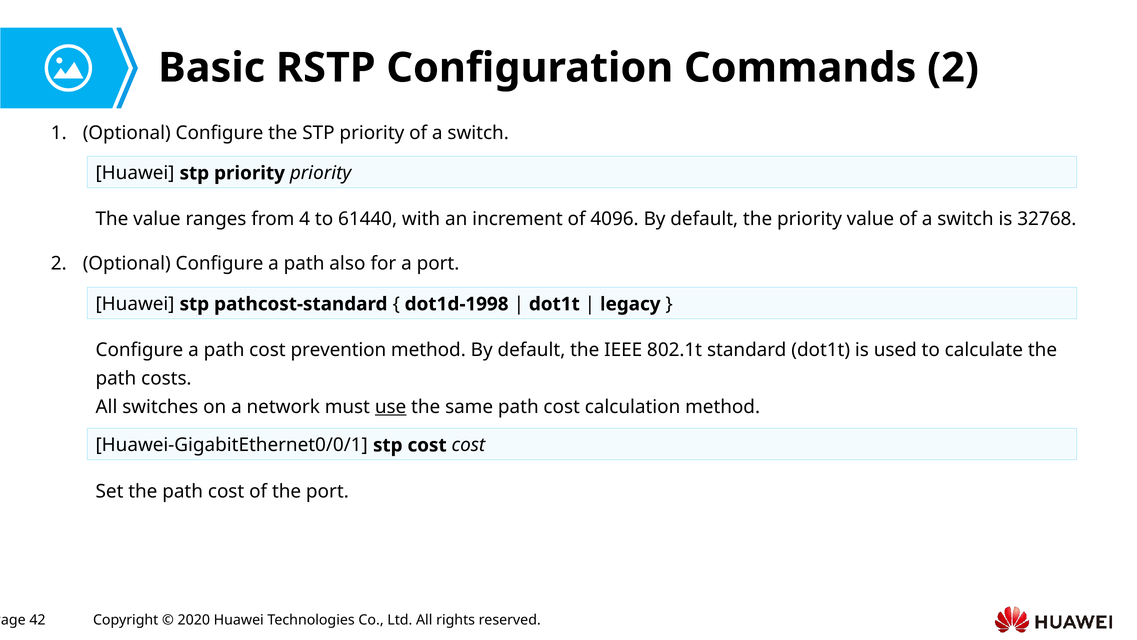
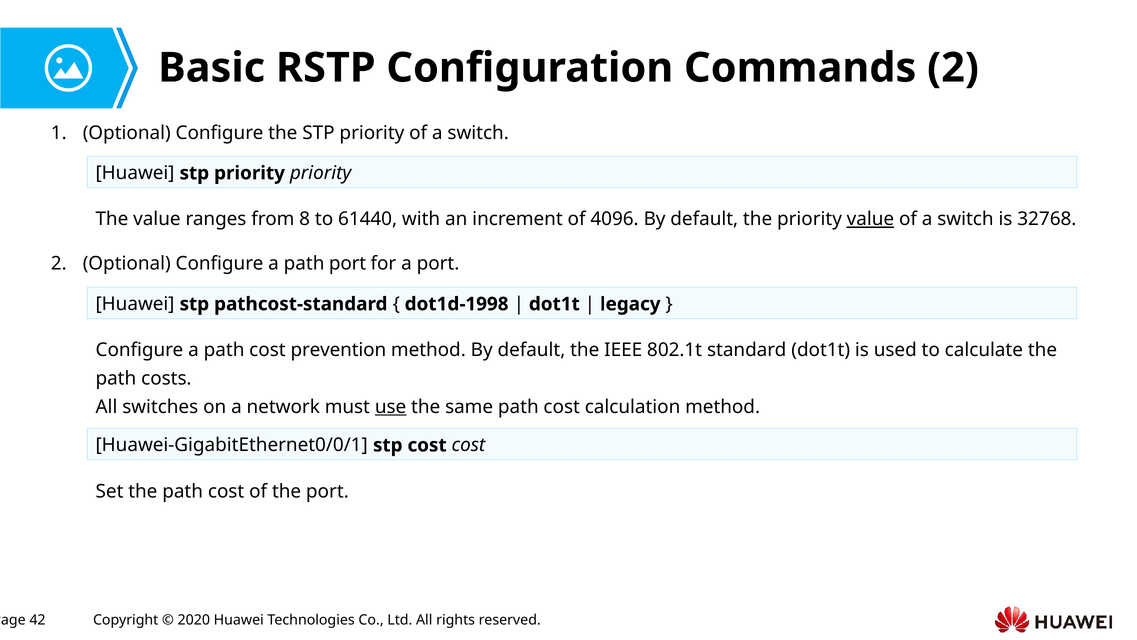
4: 4 -> 8 (305, 219)
value underline: none -> present (870, 219)
path also: also -> port (348, 264)
